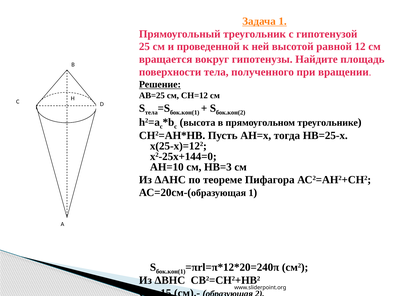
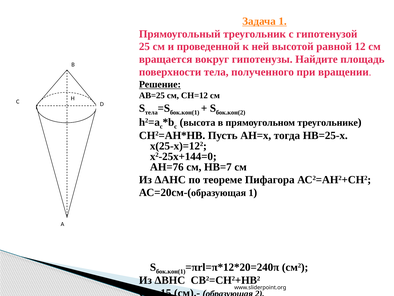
АН=10: АН=10 -> АН=76 (167, 167)
НВ=3: НВ=3 -> НВ=7 (218, 167)
